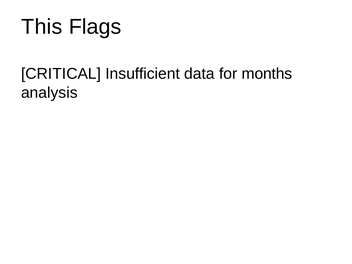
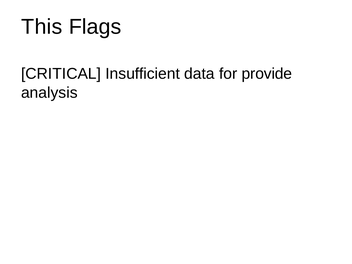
months: months -> provide (267, 74)
